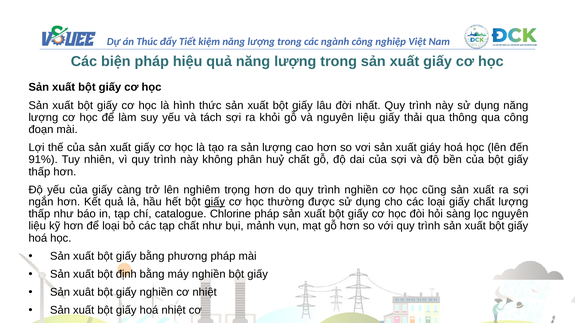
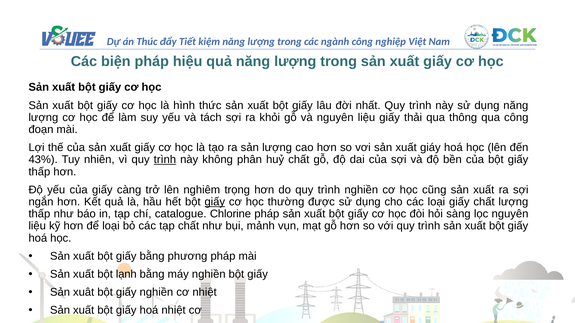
91%: 91% -> 43% (43, 160)
trình underline: none -> present (165, 160)
định: định -> lạnh (126, 275)
